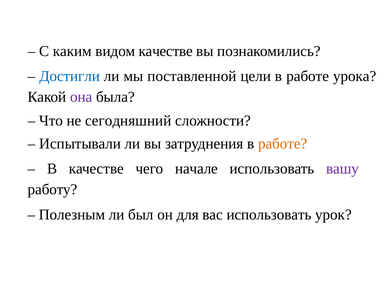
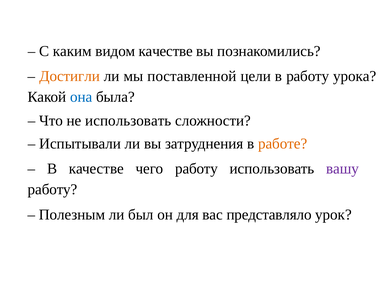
Достигли colour: blue -> orange (70, 76)
цели в работе: работе -> работу (308, 76)
она colour: purple -> blue (81, 97)
не сегодняшний: сегодняшний -> использовать (128, 121)
чего начале: начале -> работу (197, 169)
вас использовать: использовать -> представляло (269, 215)
